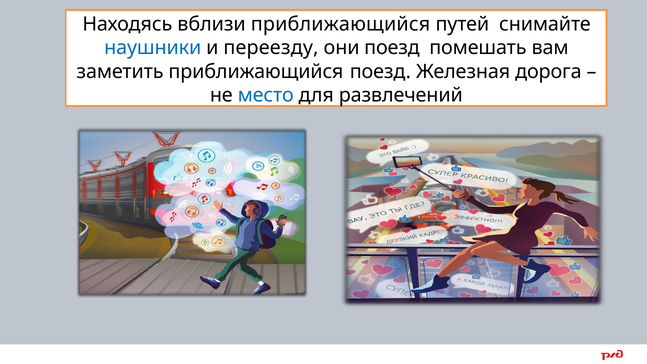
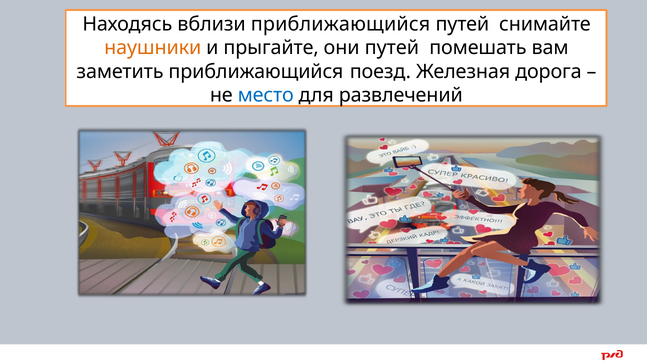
наушники colour: blue -> orange (153, 48)
переезду: переезду -> прыгайте (271, 48)
они поезд: поезд -> путей (392, 48)
